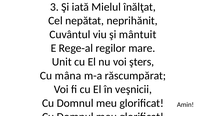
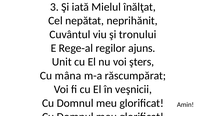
mântuit: mântuit -> tronului (138, 34)
mare: mare -> ajuns (142, 48)
